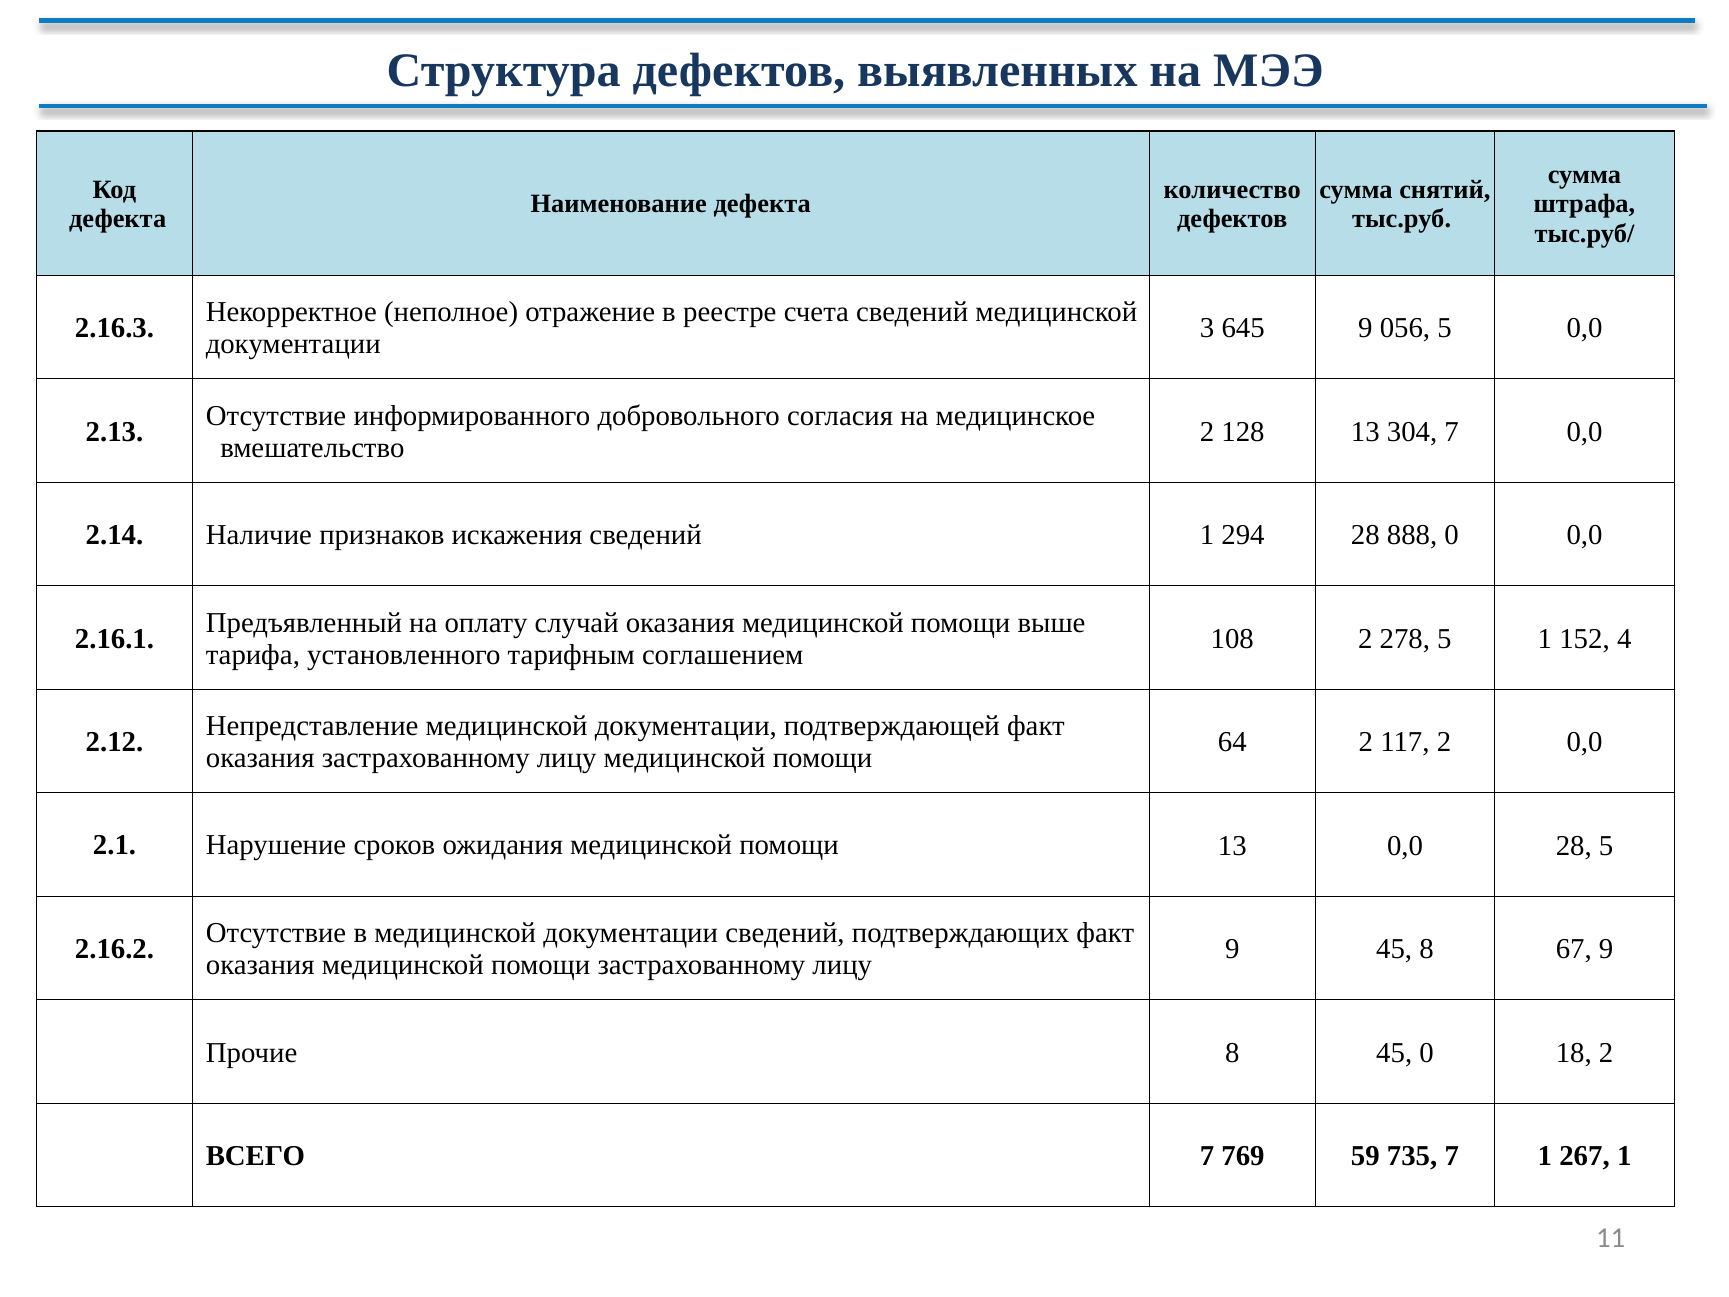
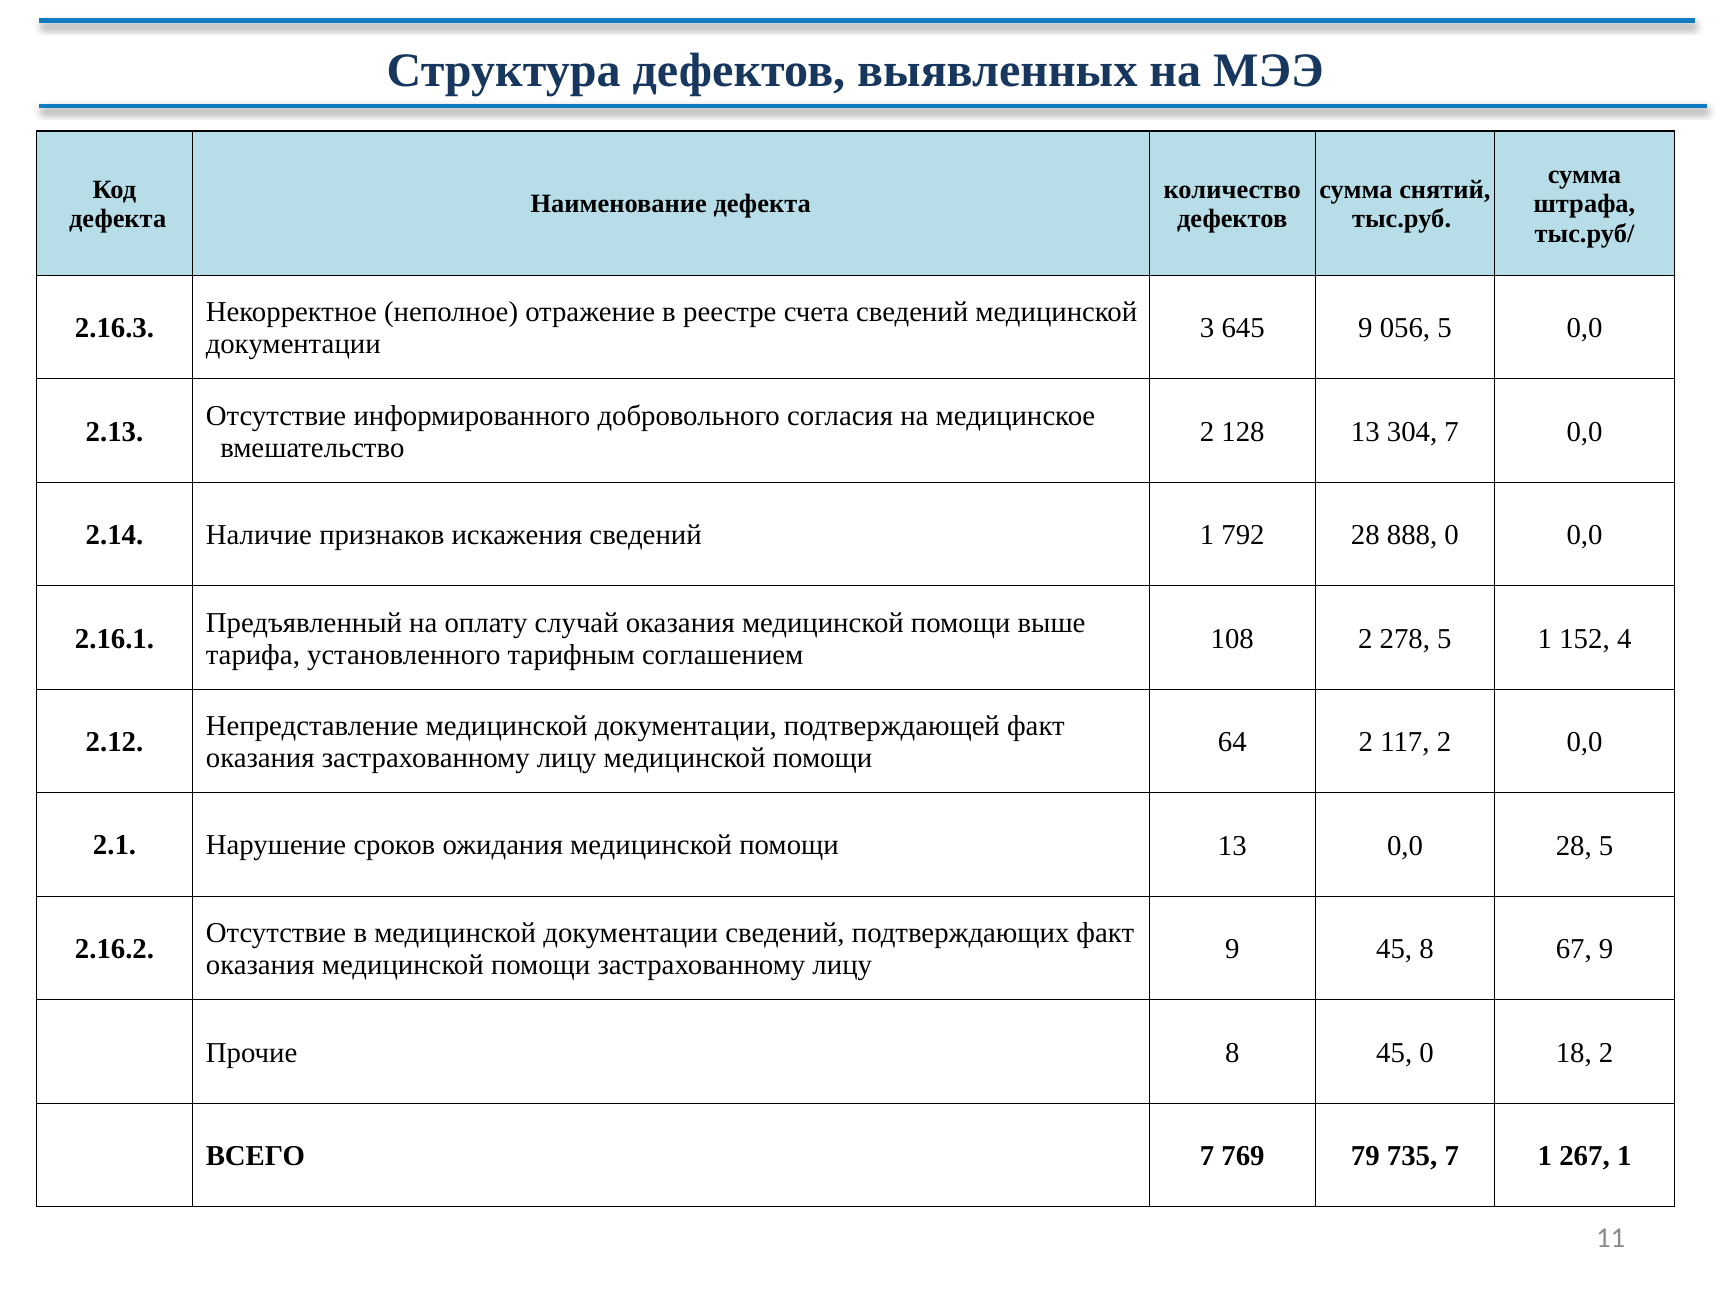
294: 294 -> 792 (1243, 535)
59: 59 -> 79 (1365, 1156)
